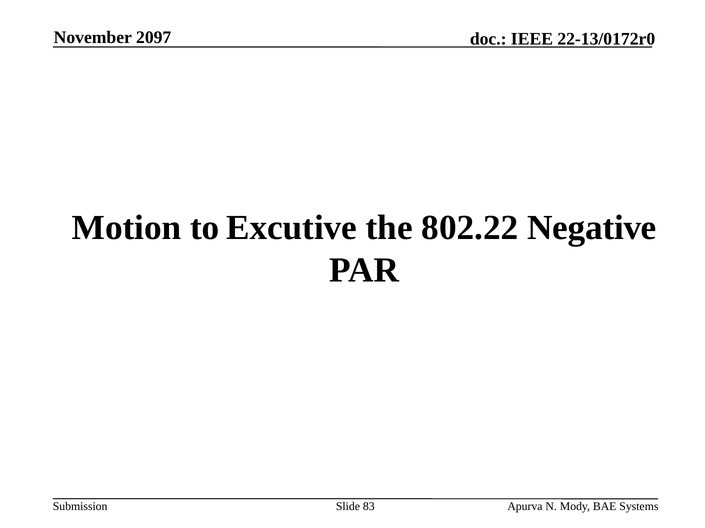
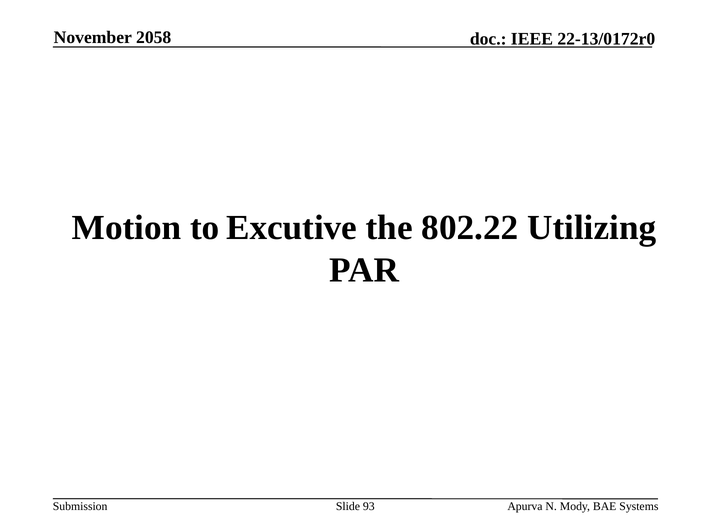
2097: 2097 -> 2058 (154, 37)
Negative: Negative -> Utilizing (592, 228)
83: 83 -> 93 (369, 507)
